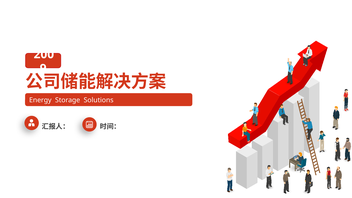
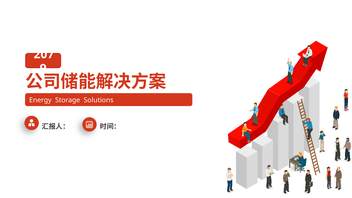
0 0: 0 -> 7 (51, 54)
